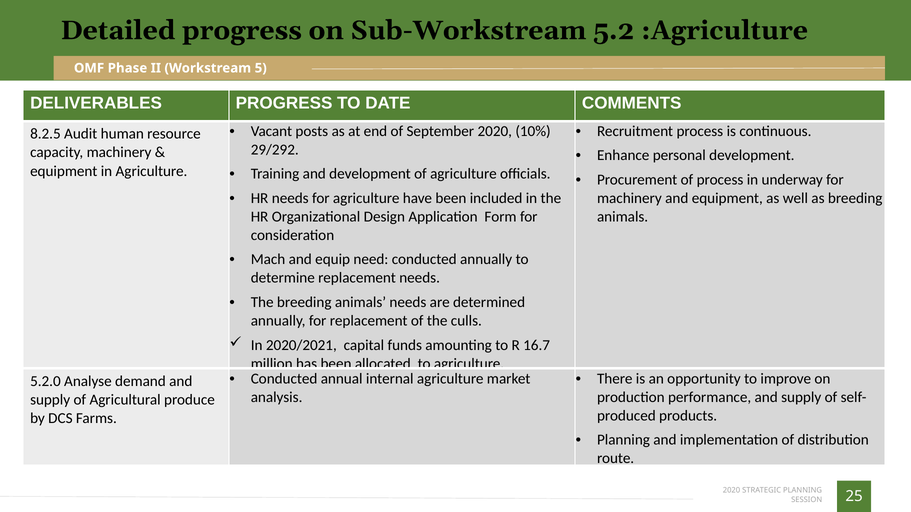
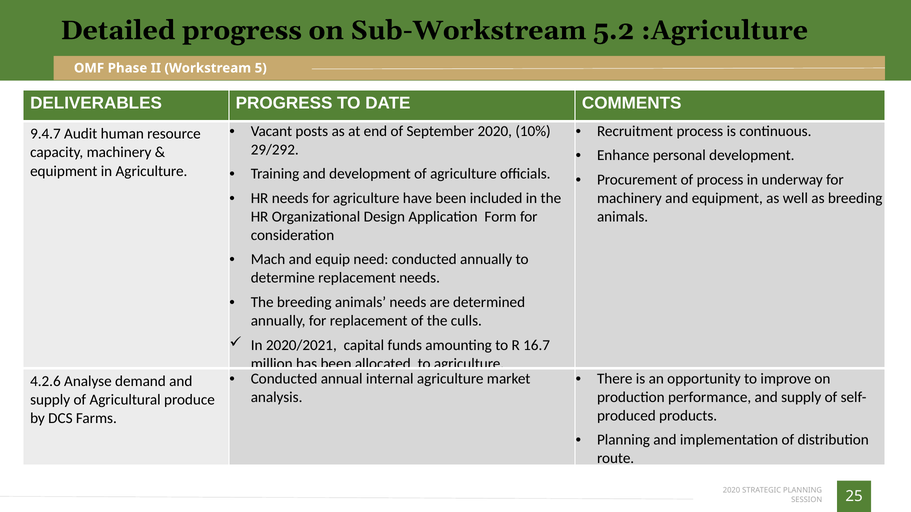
8.2.5: 8.2.5 -> 9.4.7 (45, 134)
5.2.0: 5.2.0 -> 4.2.6 (45, 382)
